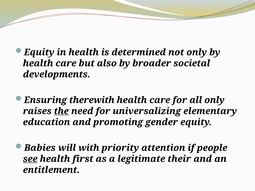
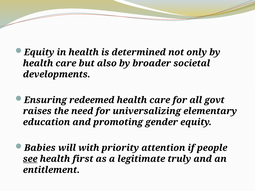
therewith: therewith -> redeemed (92, 100)
all only: only -> govt (214, 100)
the underline: present -> none (61, 111)
their: their -> truly (179, 159)
